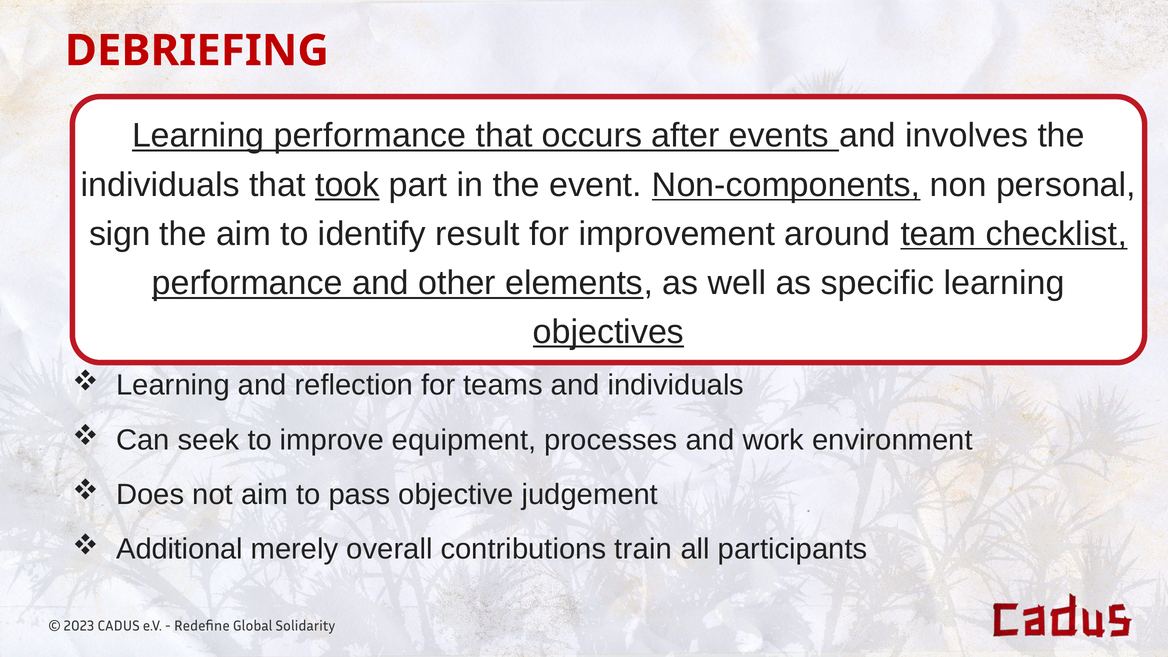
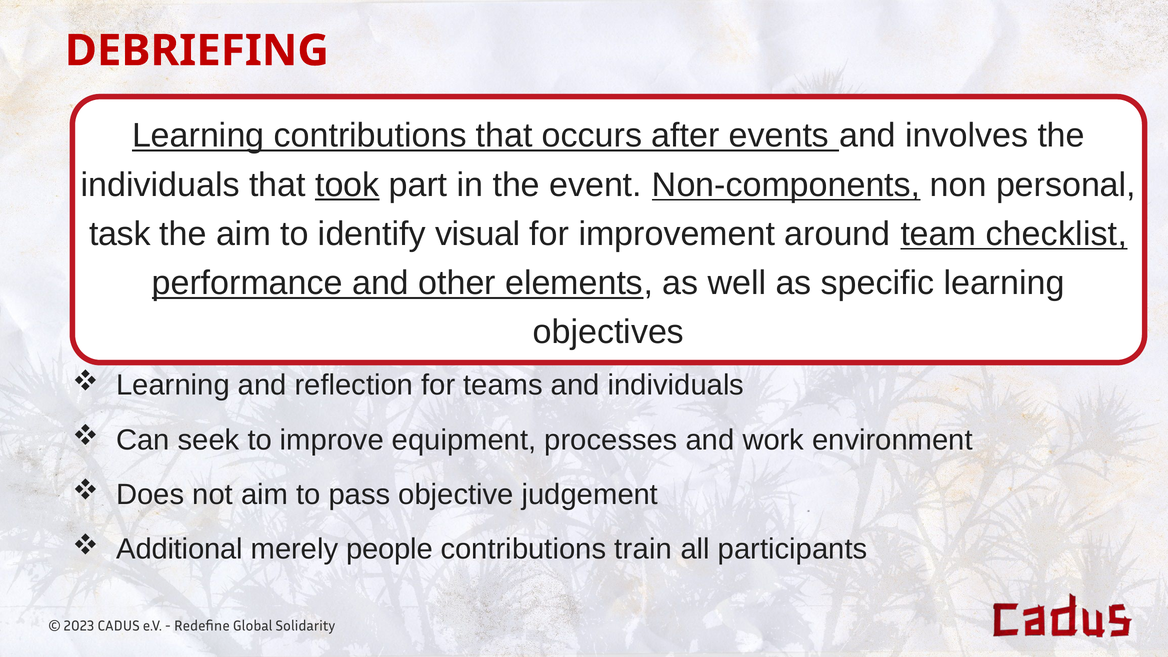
Learning performance: performance -> contributions (370, 136)
sign: sign -> task (120, 234)
result: result -> visual (478, 234)
objectives underline: present -> none (608, 332)
overall: overall -> people (390, 549)
